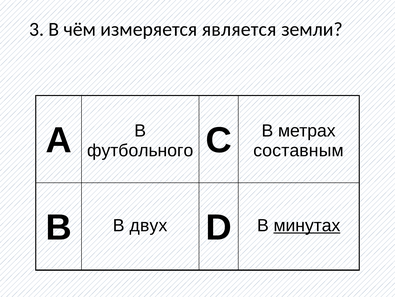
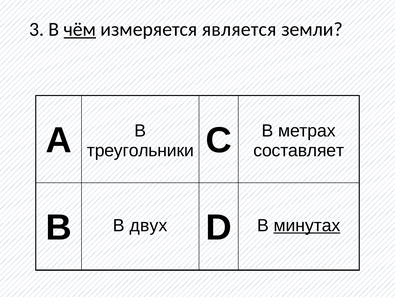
чём underline: none -> present (80, 29)
футбольного: футбольного -> треугольники (140, 150)
составным: составным -> составляет (299, 150)
